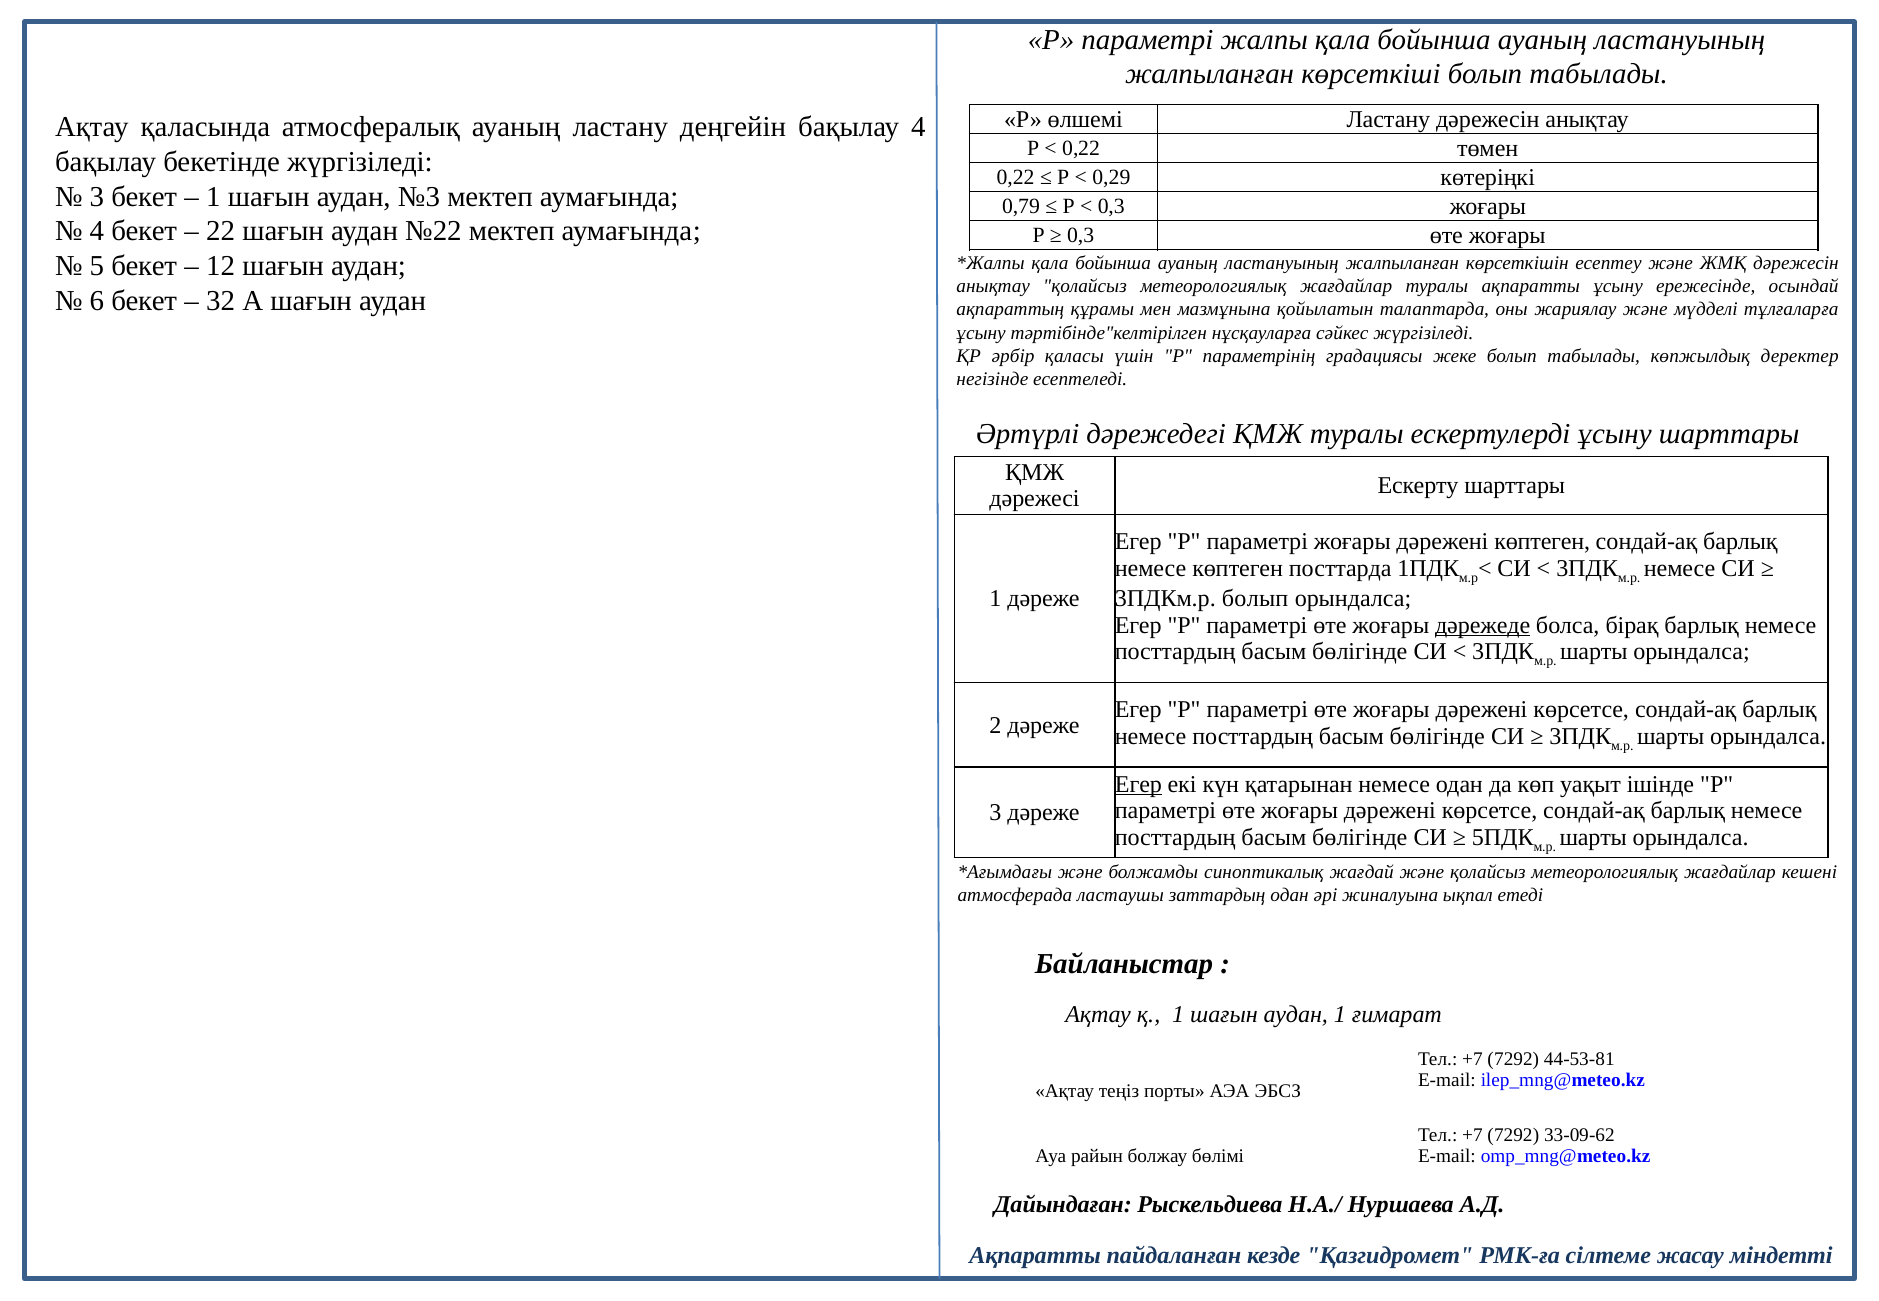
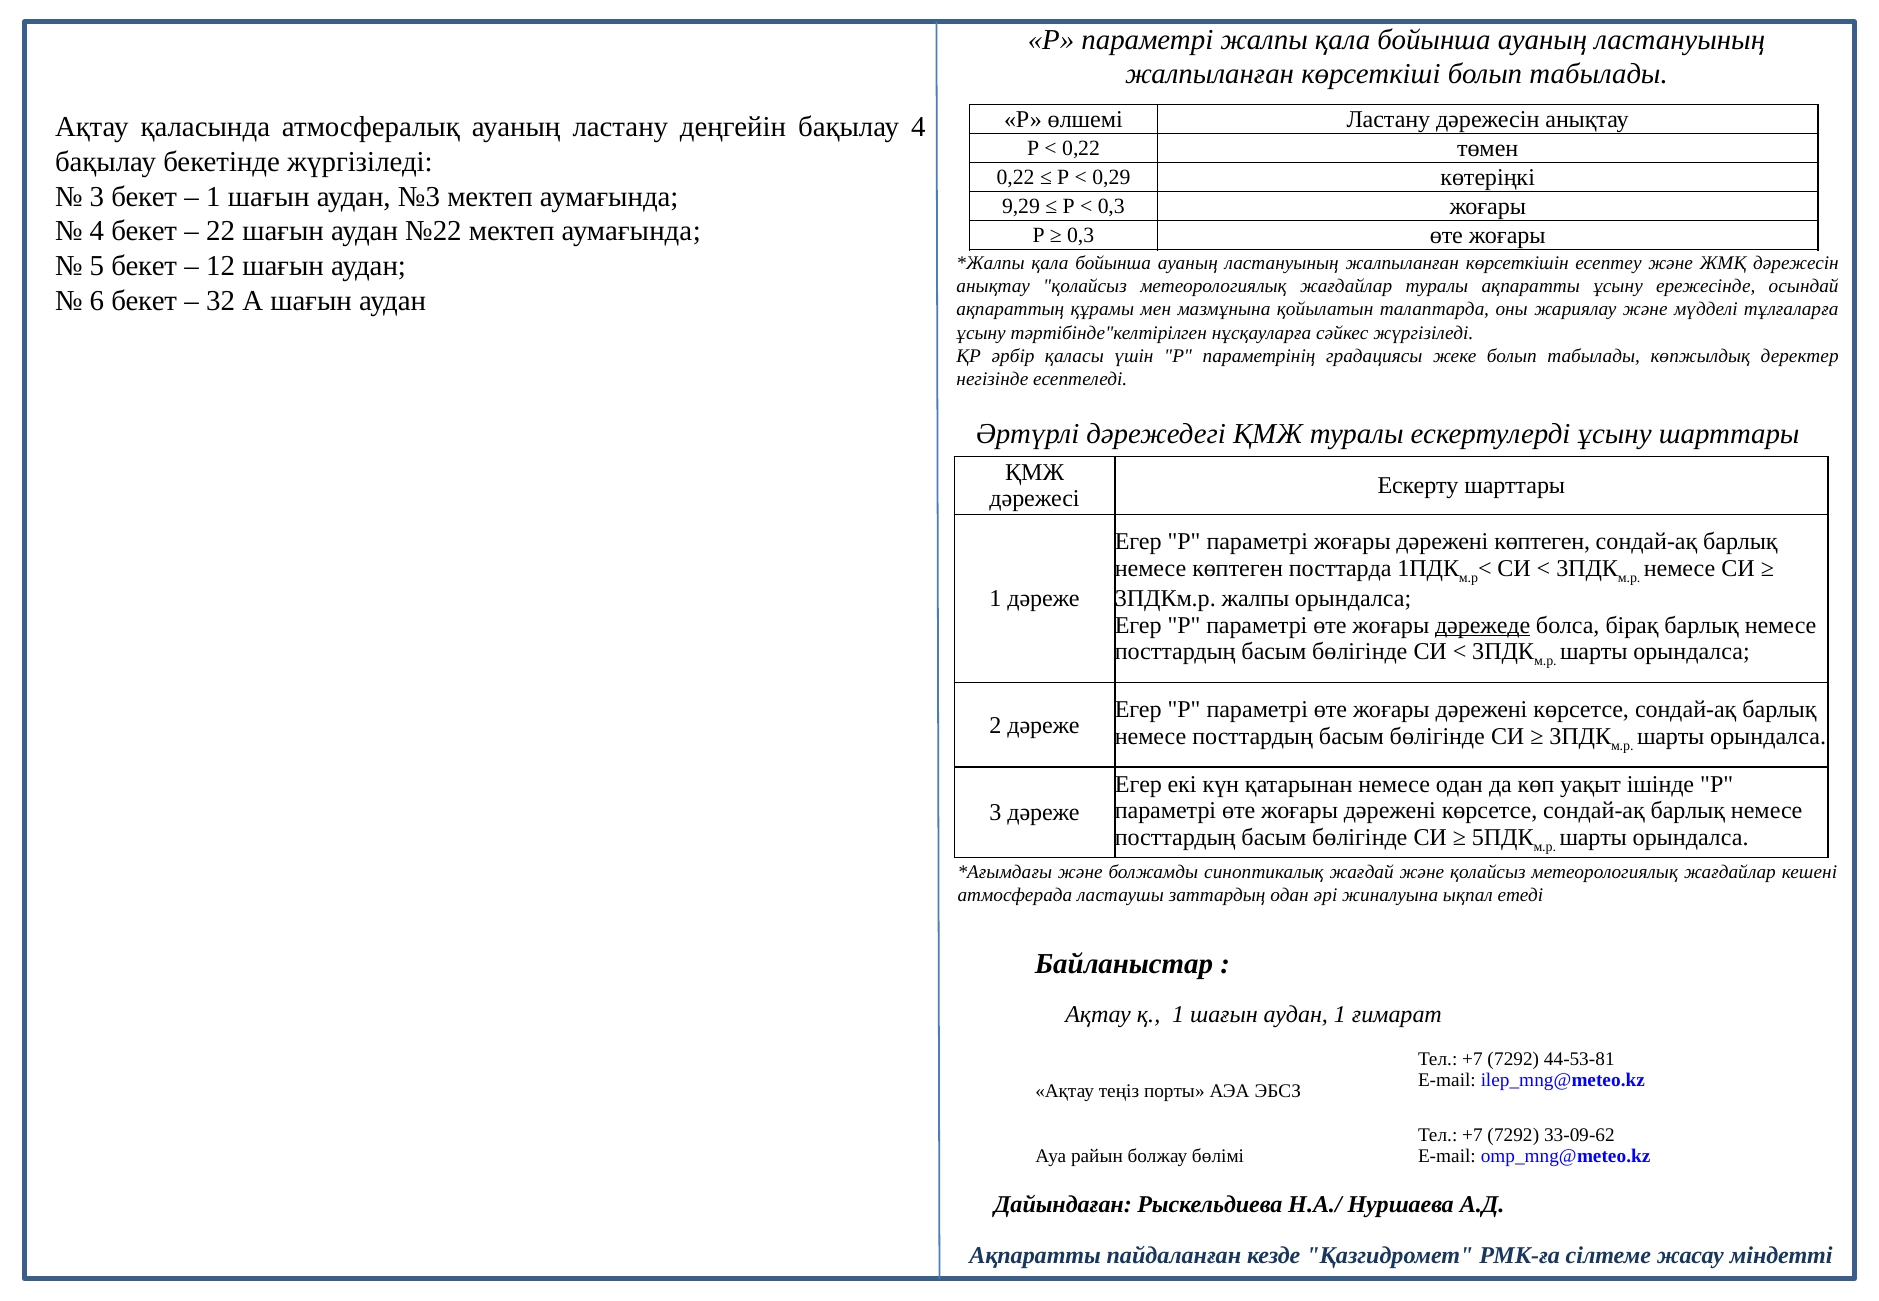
0,79: 0,79 -> 9,29 (1021, 207)
3ПДКм.р болып: болып -> жалпы (1255, 599)
Егер underline: present -> none (1138, 784)
